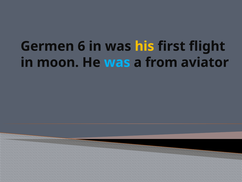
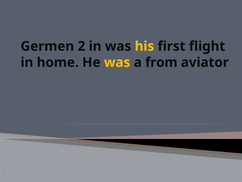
6: 6 -> 2 (81, 46)
moon: moon -> home (58, 62)
was colour: light blue -> yellow (117, 62)
